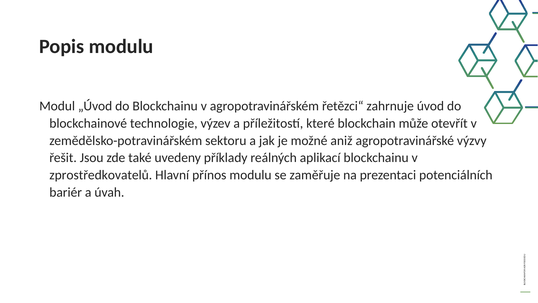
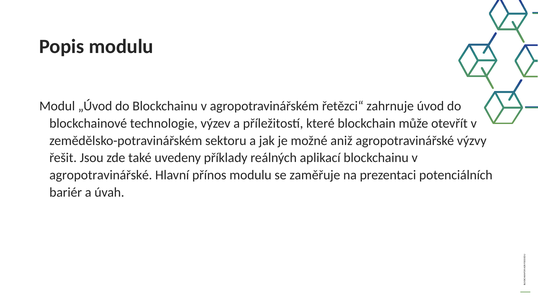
zprostředkovatelů: zprostředkovatelů -> agropotravinářské (101, 175)
